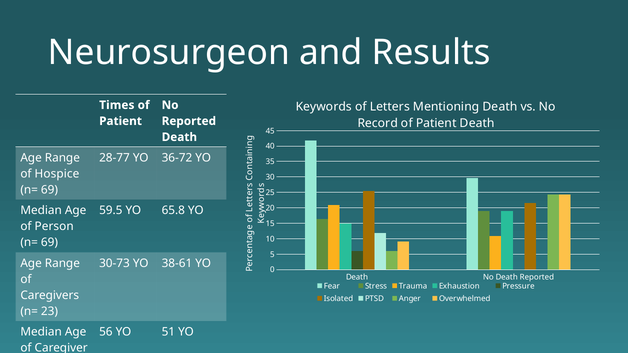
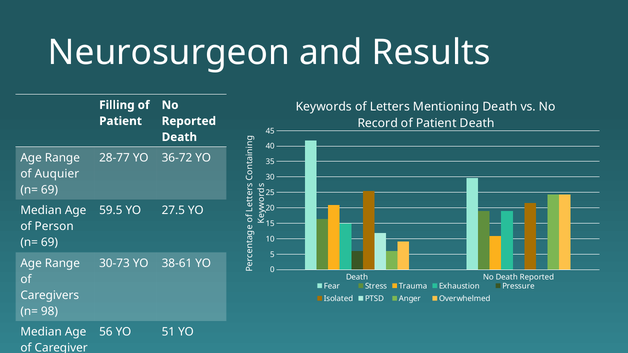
Times: Times -> Filling (117, 105)
Hospice: Hospice -> Auquier (57, 174)
65.8: 65.8 -> 27.5 (173, 211)
23: 23 -> 98 (49, 312)
